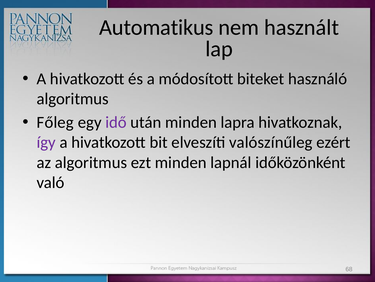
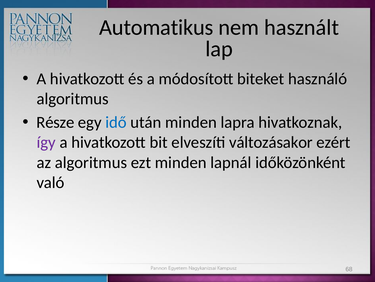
Főleg: Főleg -> Része (55, 122)
idő colour: purple -> blue (116, 122)
valószínűleg: valószínűleg -> változásakor (271, 142)
